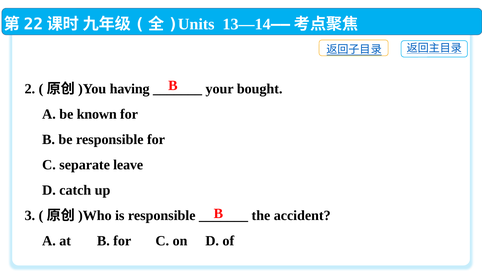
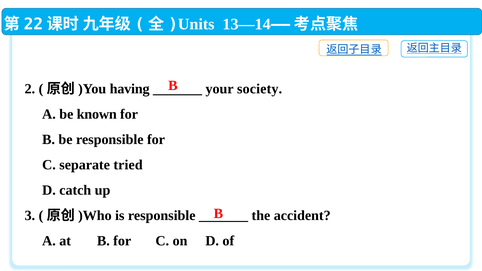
bought: bought -> society (260, 89)
leave: leave -> tried (128, 165)
